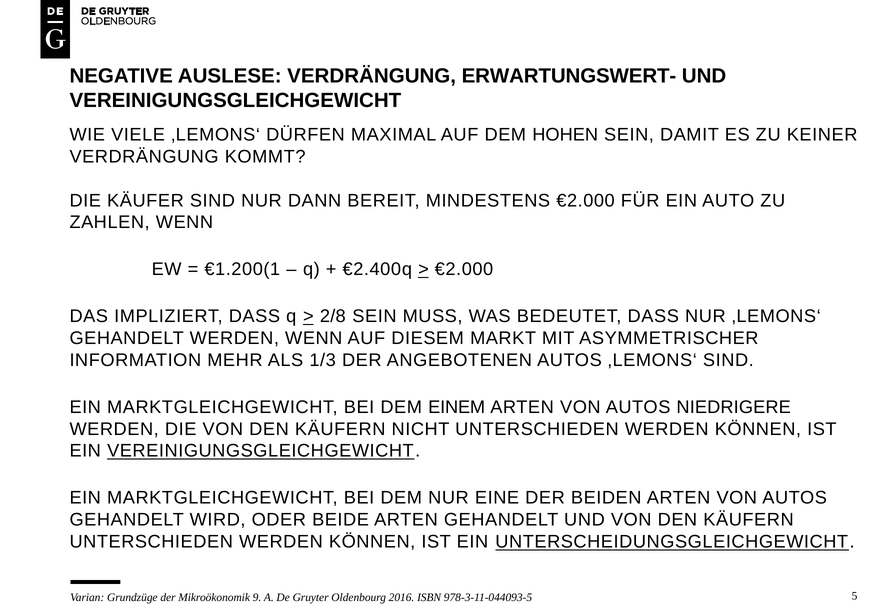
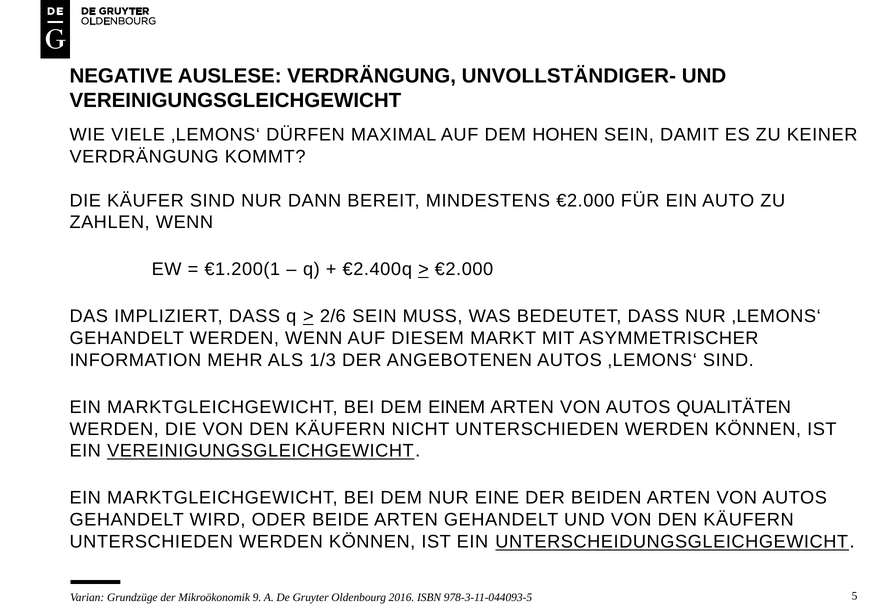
ERWARTUNGSWERT-: ERWARTUNGSWERT- -> UNVOLLSTÄNDIGER- (569, 76)
2/8: 2/8 -> 2/6 (333, 316)
NIEDRIGERE: NIEDRIGERE -> QUALITÄTEN (734, 407)
